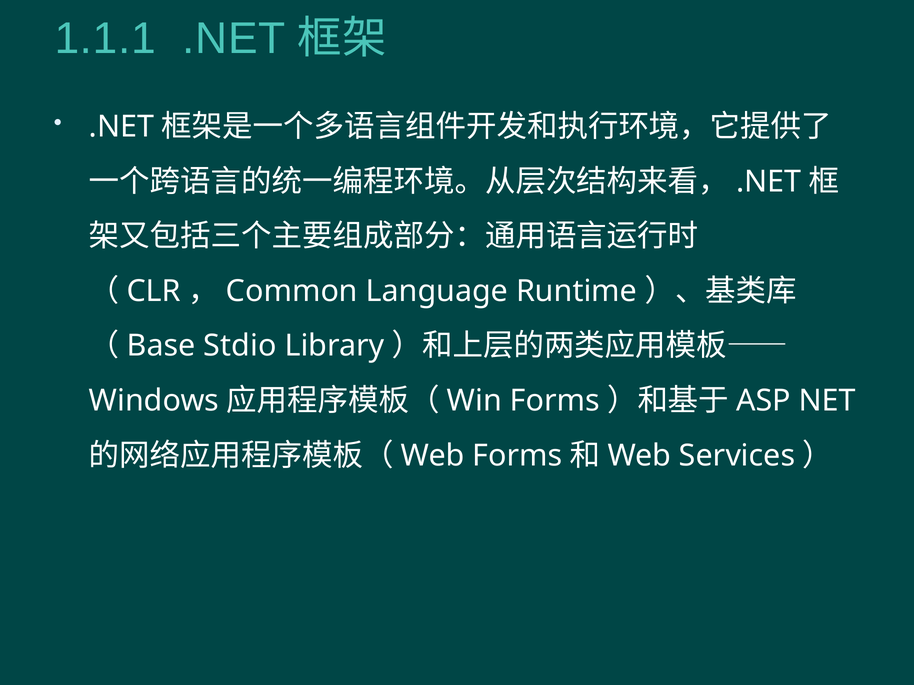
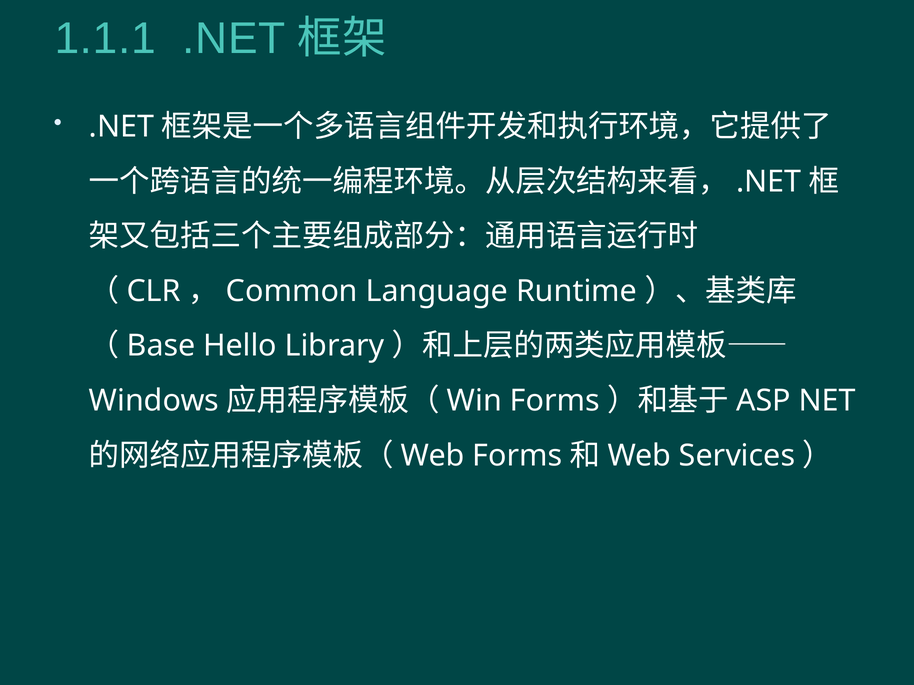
Stdio: Stdio -> Hello (240, 346)
